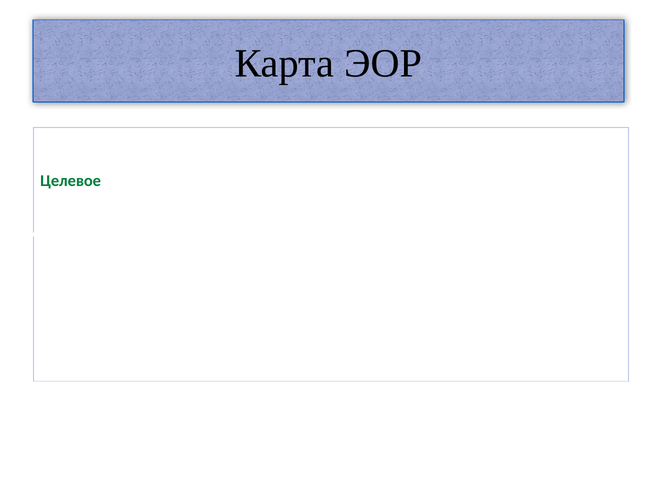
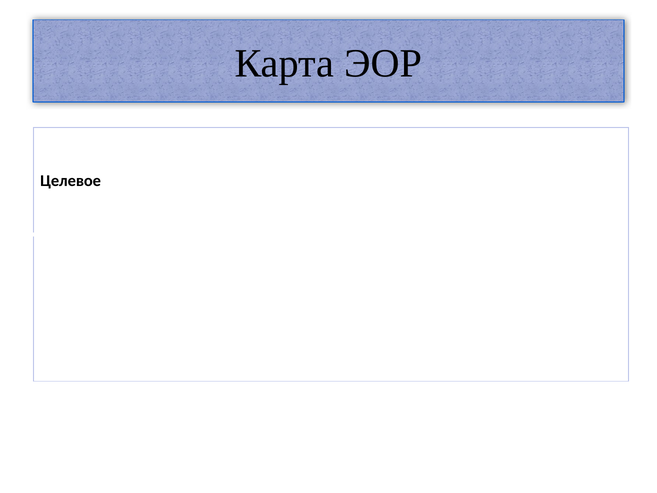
Целевое colour: green -> black (71, 181)
